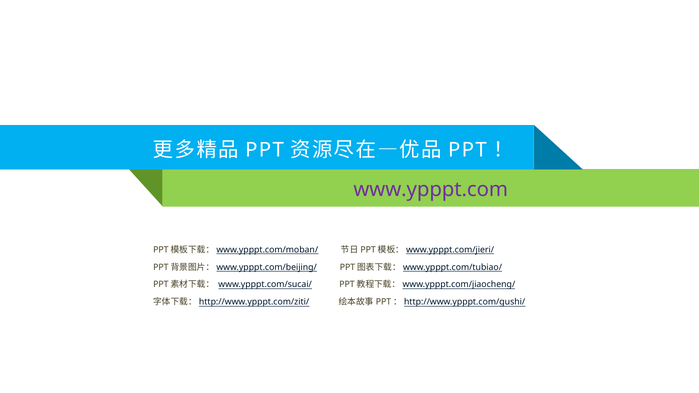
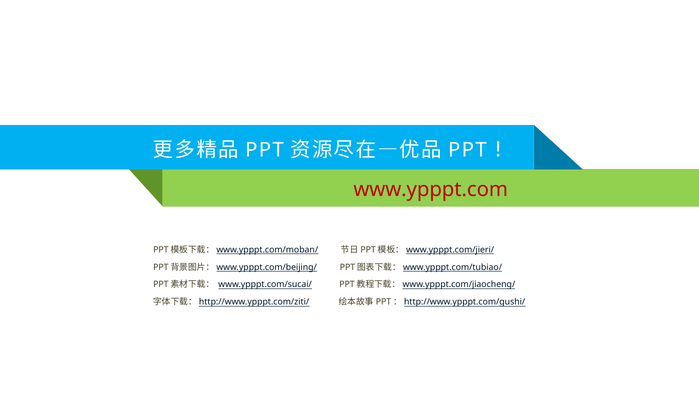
www.ypppt.com colour: purple -> red (431, 189)
